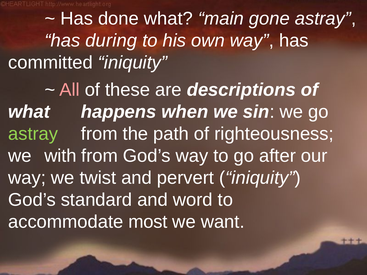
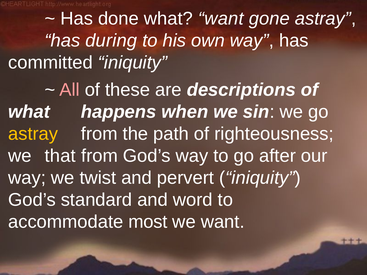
what main: main -> want (221, 19)
astray colour: light green -> yellow (33, 134)
with: with -> that (60, 156)
